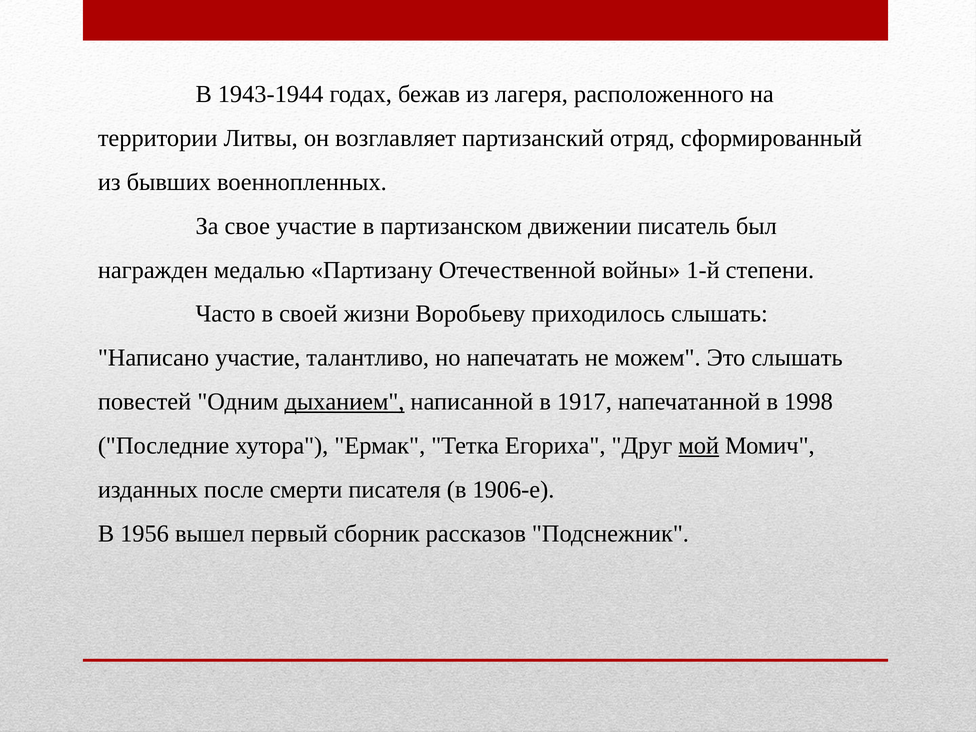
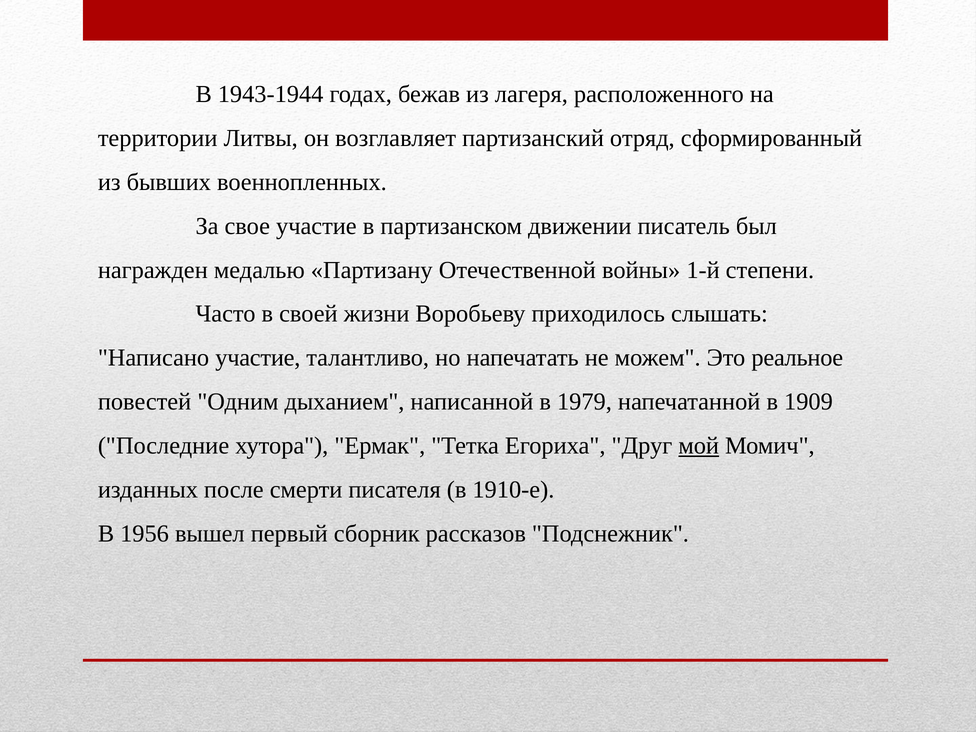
Это слышать: слышать -> реальное (797, 358)
дыханием underline: present -> none (344, 402)
1917: 1917 -> 1979 (584, 402)
1998: 1998 -> 1909 (808, 402)
1906-е: 1906-е -> 1910-е (513, 490)
